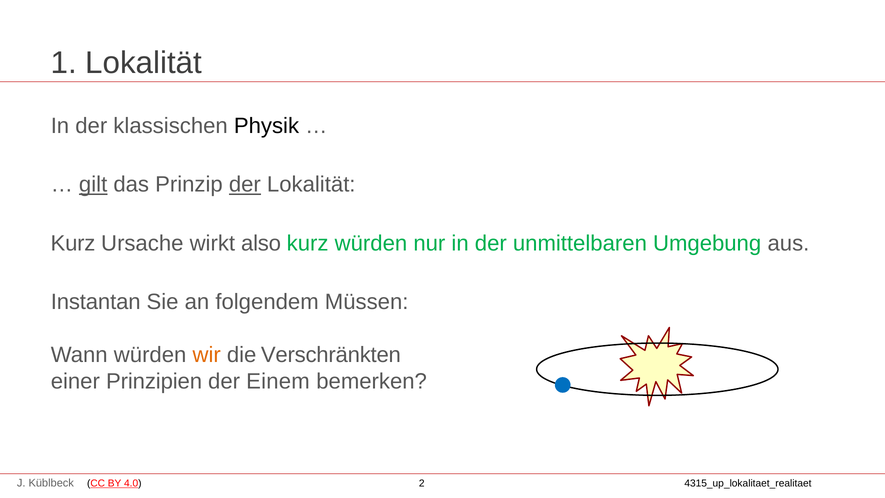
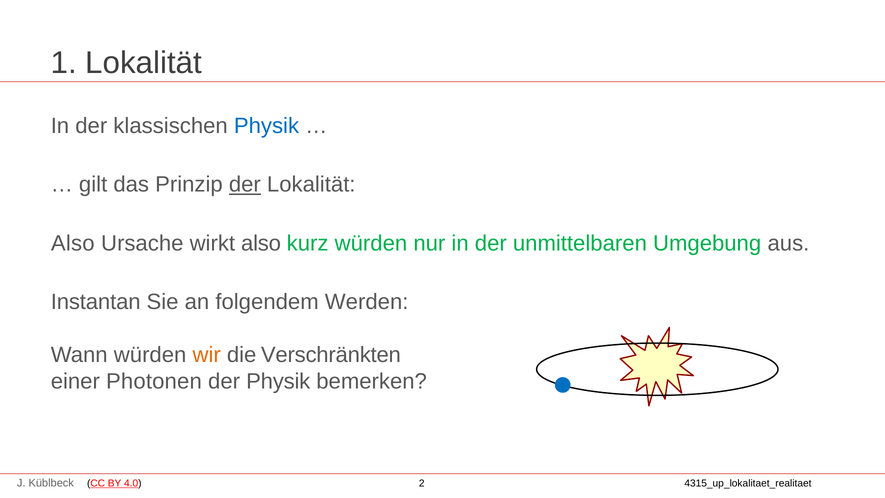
Physik colour: black -> blue (267, 126)
gilt underline: present -> none (93, 185)
Kurz: Kurz -> Also (73, 243)
Müssen: Müssen -> Werden (367, 302)
Prinzipien: Prinzipien -> Photonen (154, 381)
der Einem: Einem -> Physik (278, 381)
